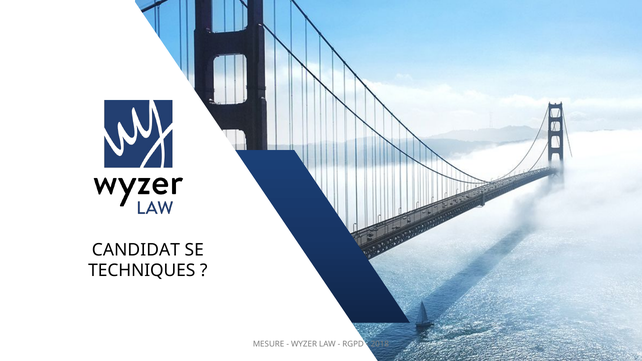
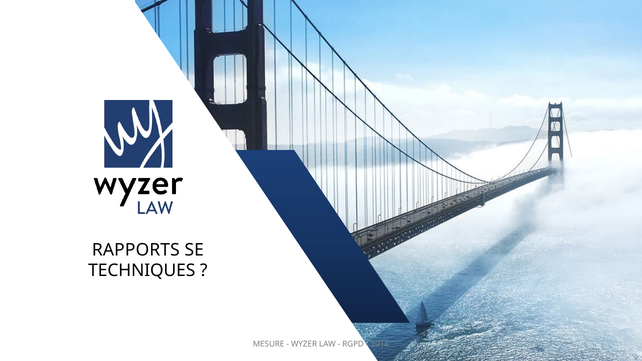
CANDIDAT: CANDIDAT -> RAPPORTS (136, 250)
